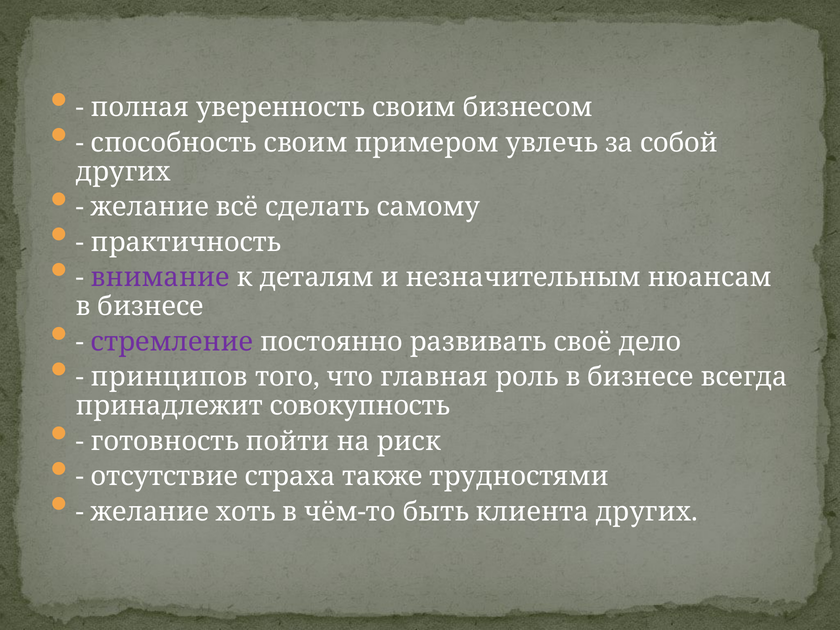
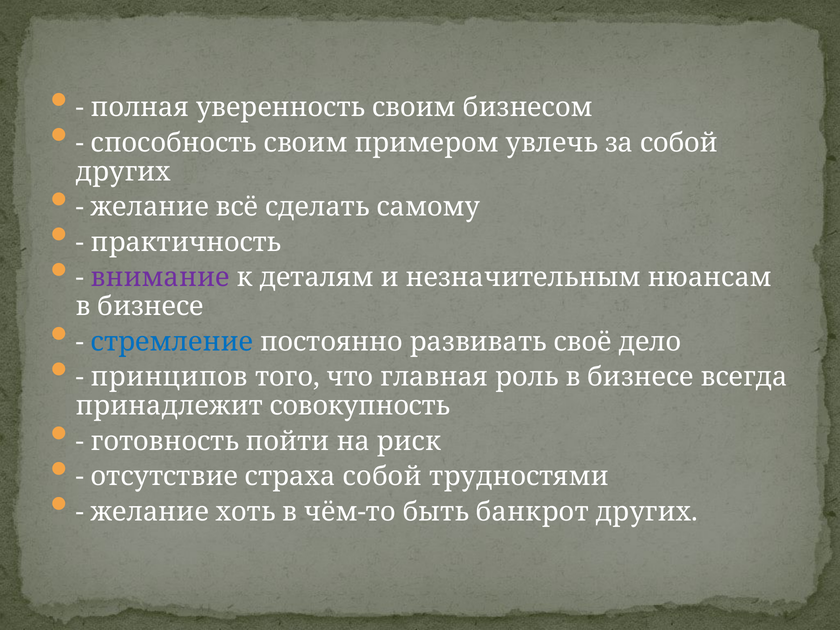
стремление colour: purple -> blue (172, 342)
страха также: также -> собой (382, 476)
клиента: клиента -> банкрот (532, 512)
